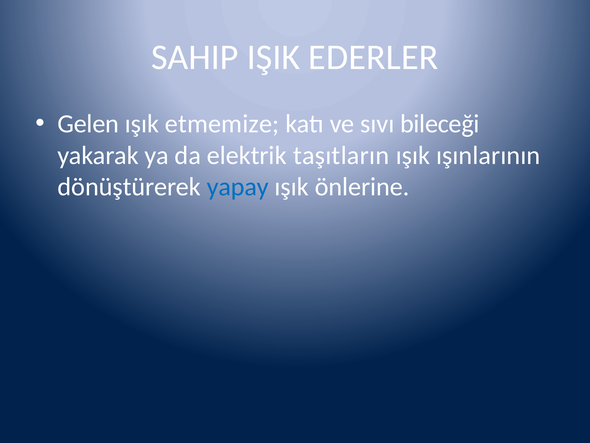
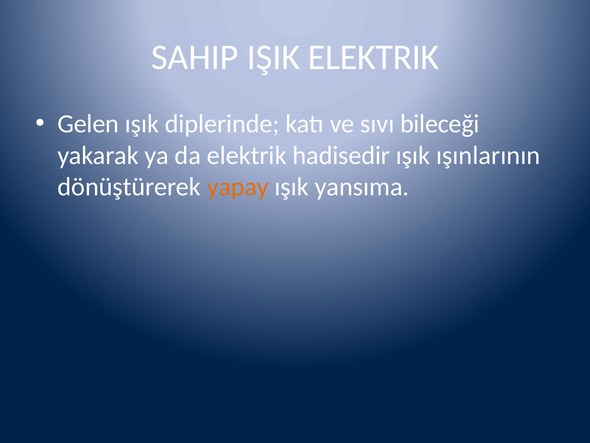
IŞIK EDERLER: EDERLER -> ELEKTRIK (374, 57)
etmemize: etmemize -> diplerinde (222, 124)
taşıtların: taşıtların -> hadisedir (341, 155)
yapay colour: blue -> orange (238, 187)
önlerine: önlerine -> yansıma (362, 187)
